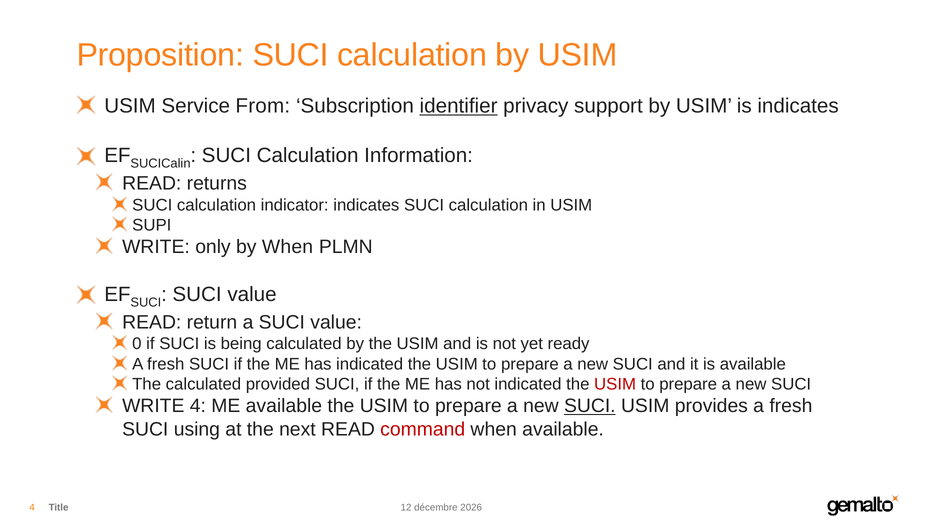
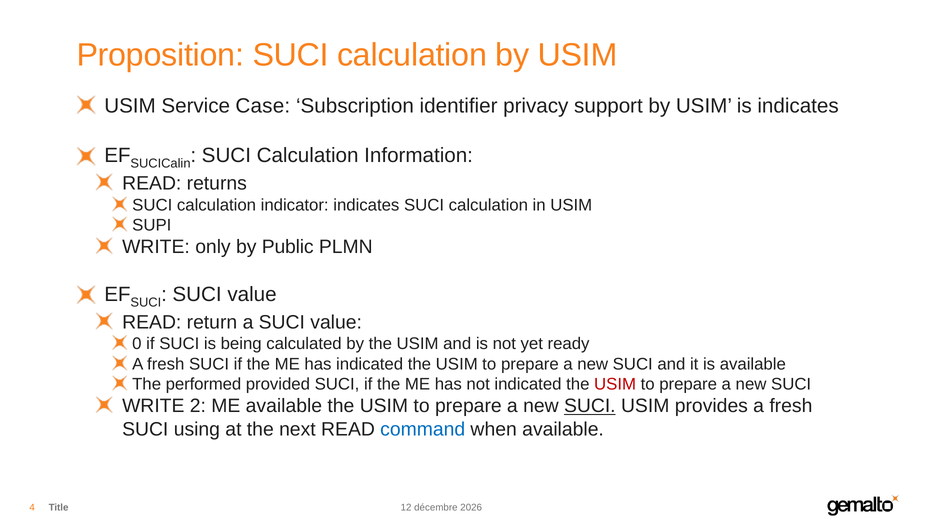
From: From -> Case (263, 106)
identifier underline: present -> none (459, 106)
by When: When -> Public (288, 247)
The calculated: calculated -> performed (204, 384)
WRITE 4: 4 -> 2 (198, 406)
command colour: red -> blue (423, 429)
